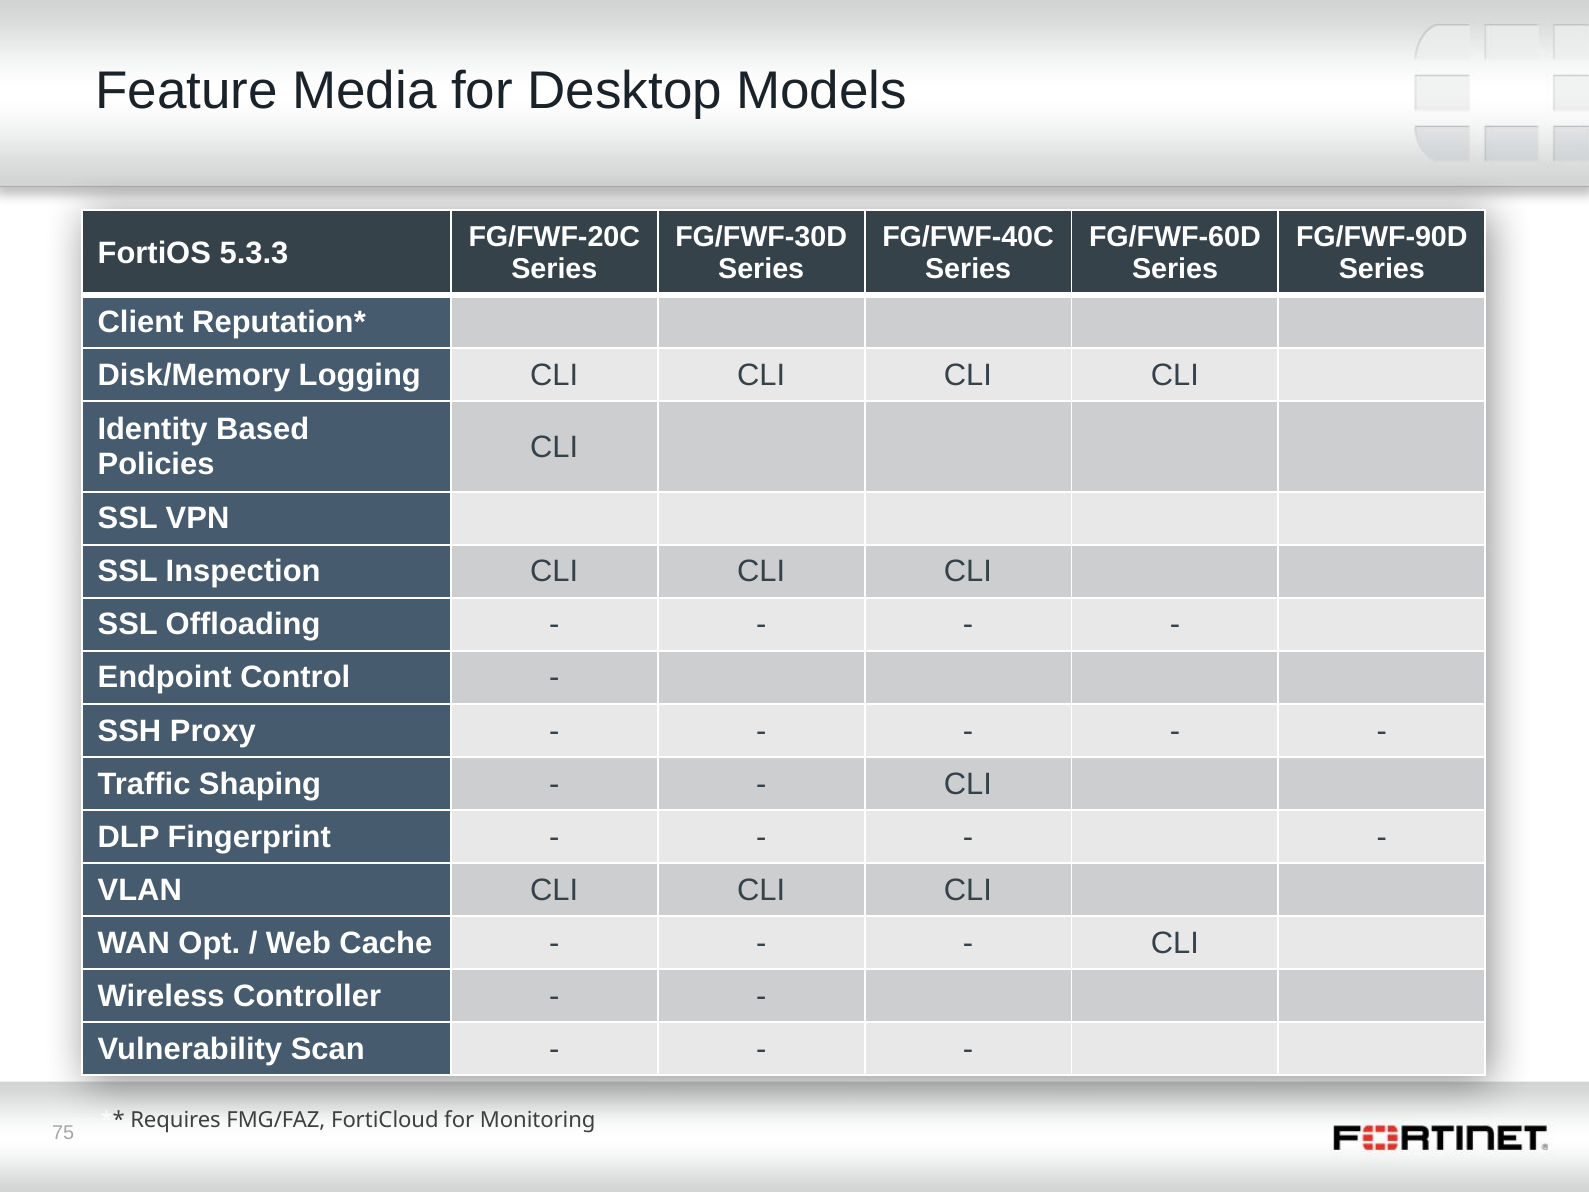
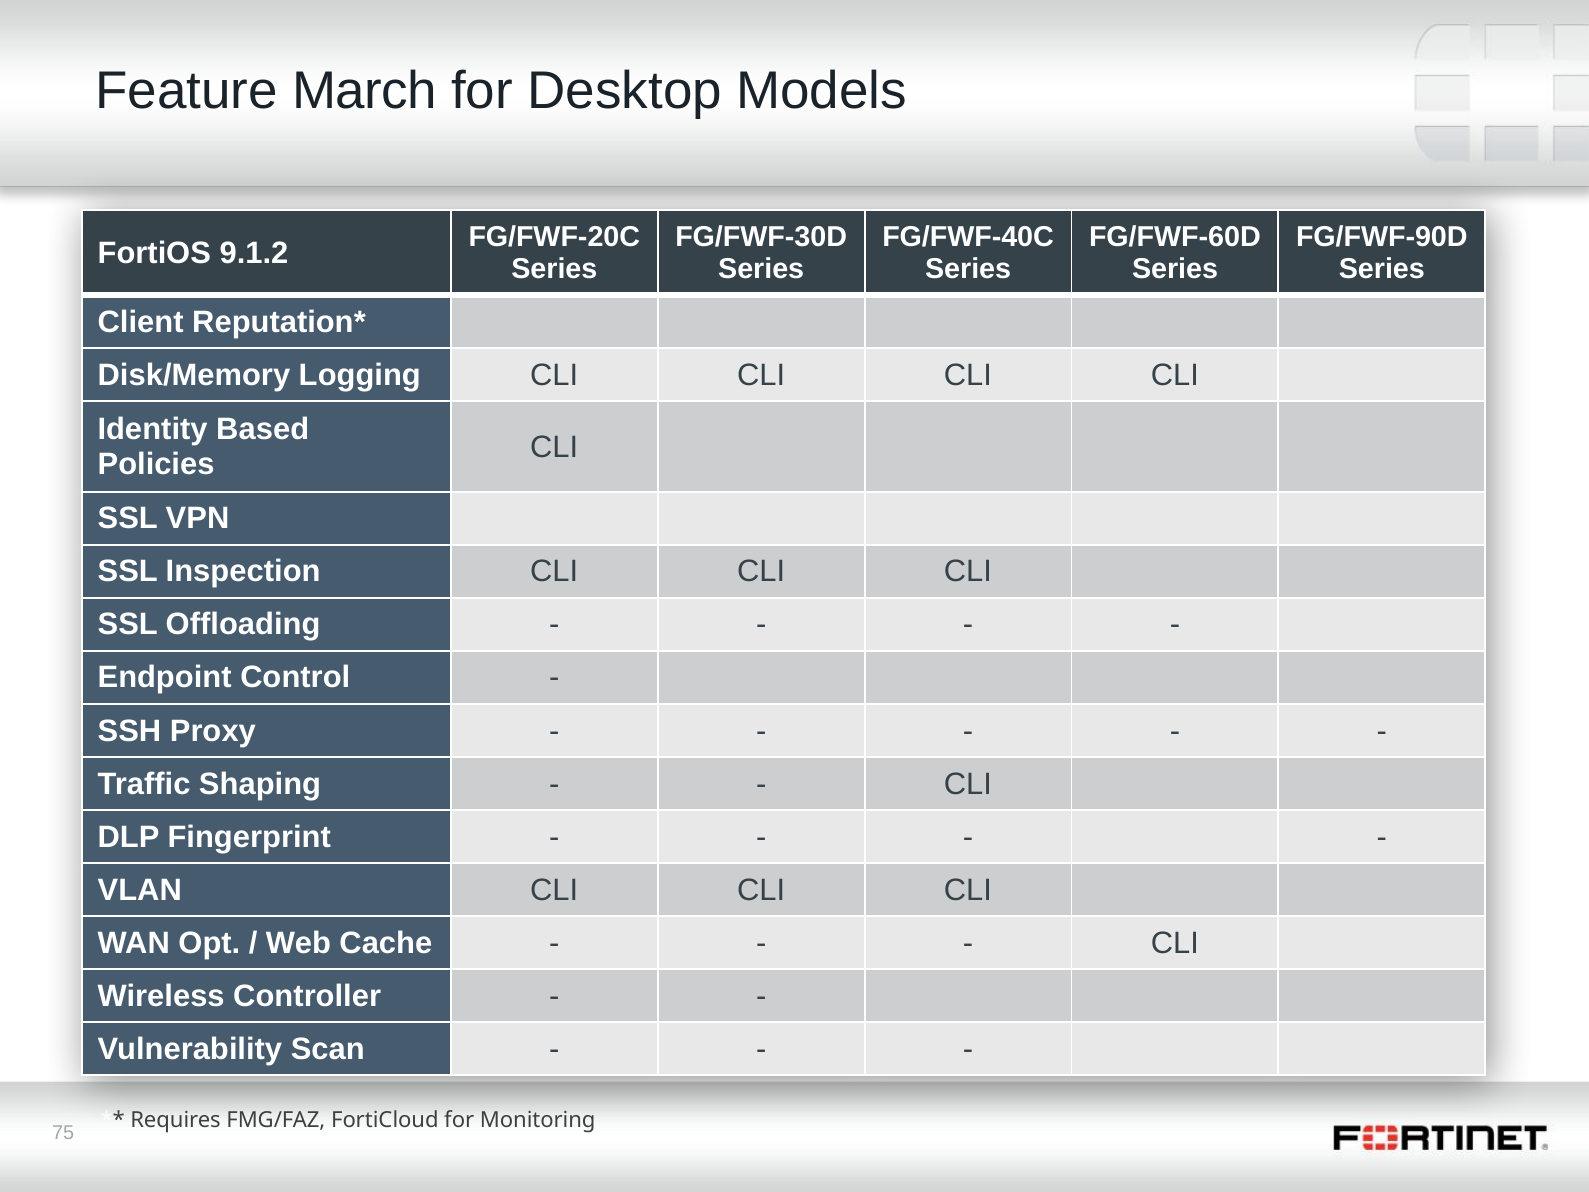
Media: Media -> March (365, 91)
5.3.3: 5.3.3 -> 9.1.2 (254, 253)
